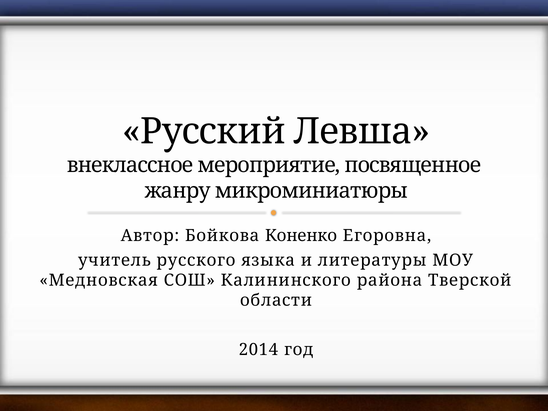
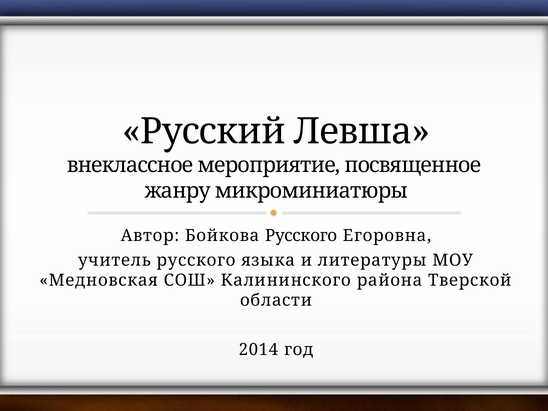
Бойкова Коненко: Коненко -> Русского (301, 236)
